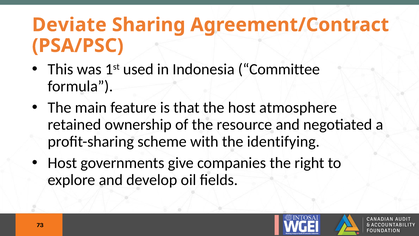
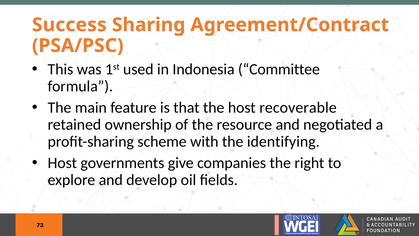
Deviate: Deviate -> Success (69, 25)
atmosphere: atmosphere -> recoverable (298, 108)
